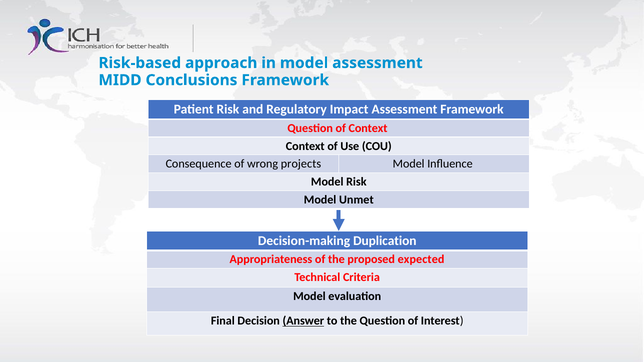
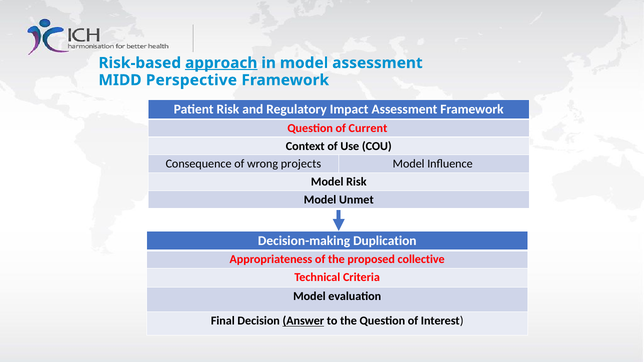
approach underline: none -> present (221, 63)
Conclusions: Conclusions -> Perspective (191, 80)
of Context: Context -> Current (368, 128)
expected: expected -> collective (421, 260)
